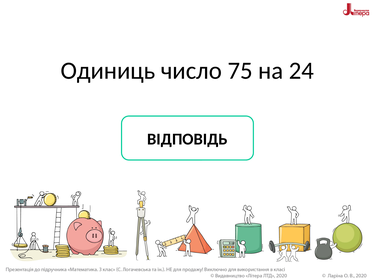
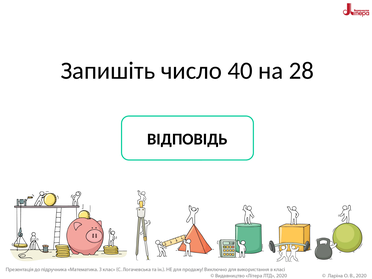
Одиниць: Одиниць -> Запишіть (108, 71)
75: 75 -> 40 (240, 71)
24: 24 -> 28 (301, 71)
